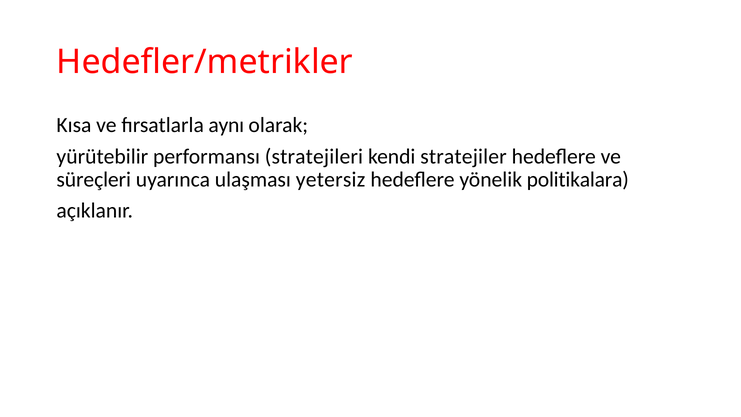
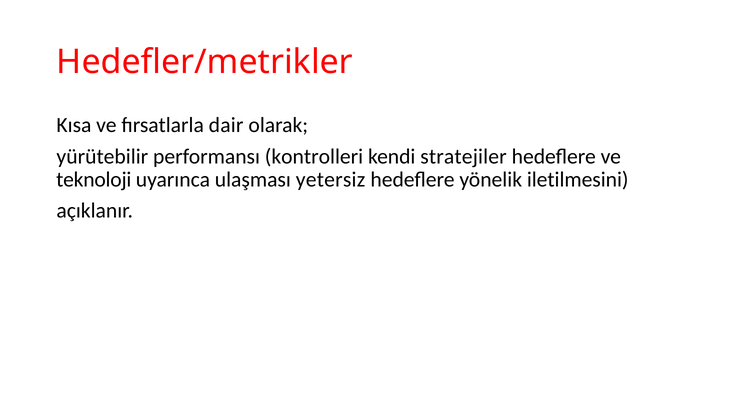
aynı: aynı -> dair (226, 125)
stratejileri: stratejileri -> kontrolleri (314, 156)
süreçleri: süreçleri -> teknoloji (94, 180)
politikalara: politikalara -> iletilmesini (578, 180)
